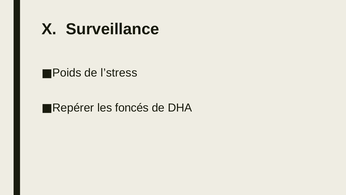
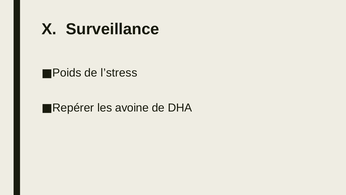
foncés: foncés -> avoine (132, 107)
